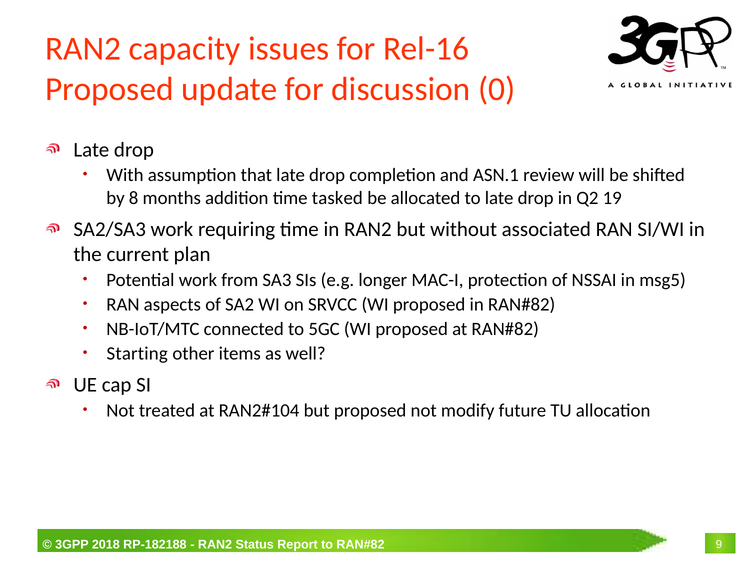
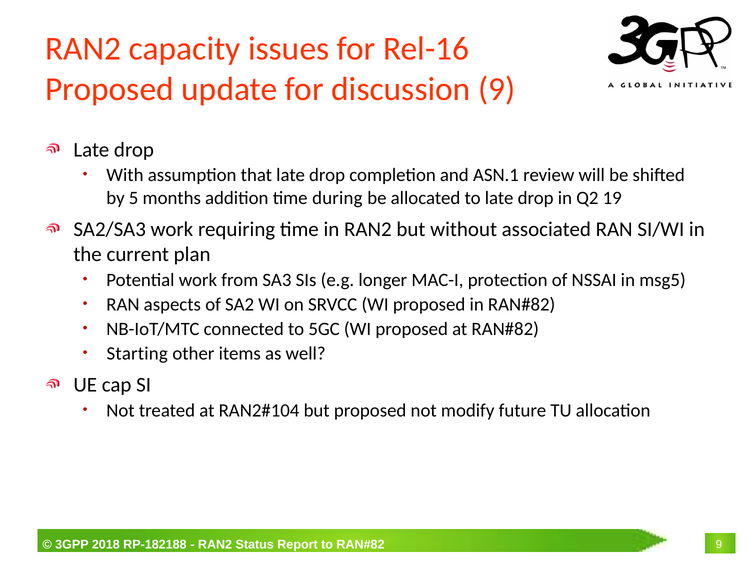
discussion 0: 0 -> 9 (497, 89)
8: 8 -> 5 (134, 198)
tasked: tasked -> during (337, 198)
